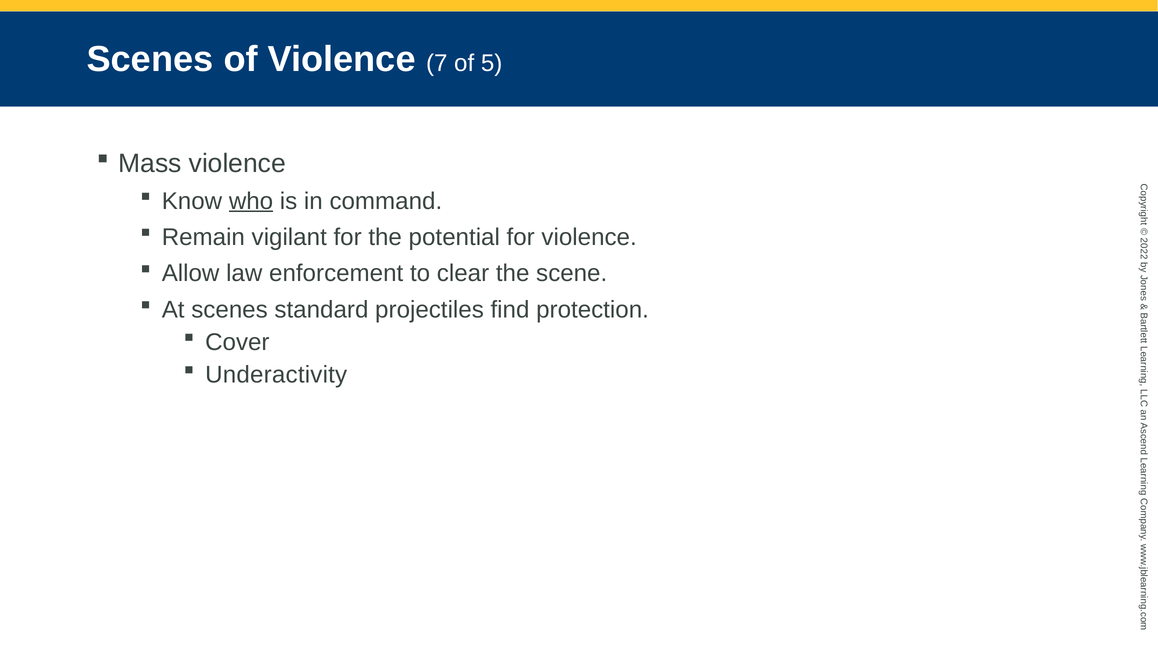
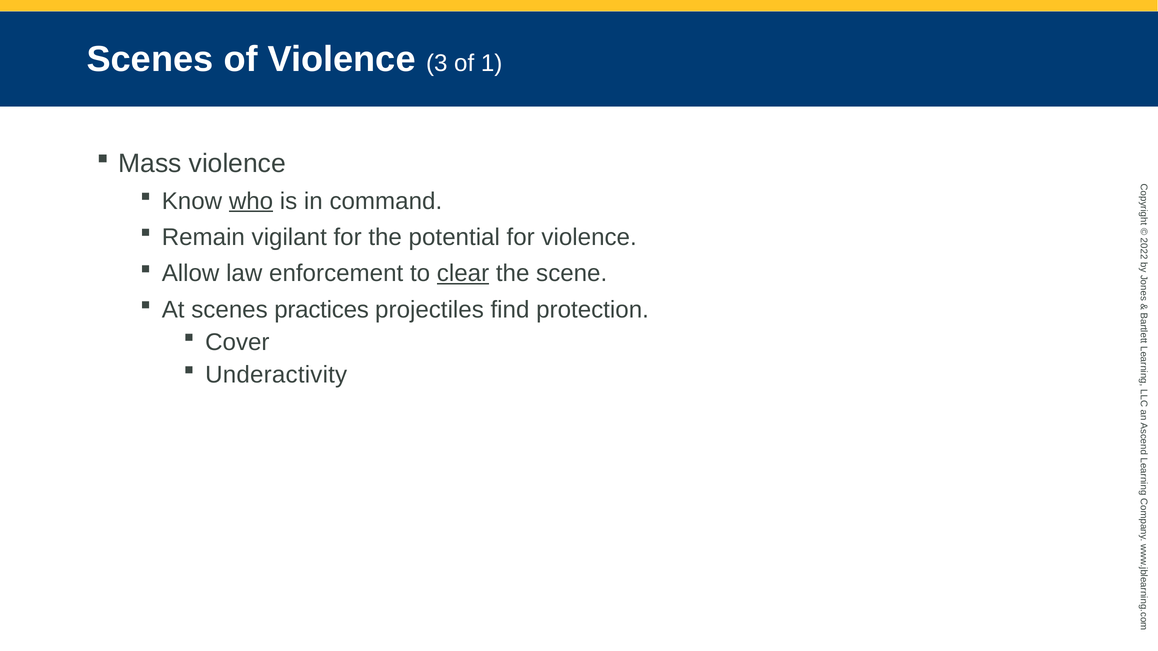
7: 7 -> 3 (437, 63)
5: 5 -> 1 (492, 63)
clear underline: none -> present (463, 274)
standard: standard -> practices (322, 310)
